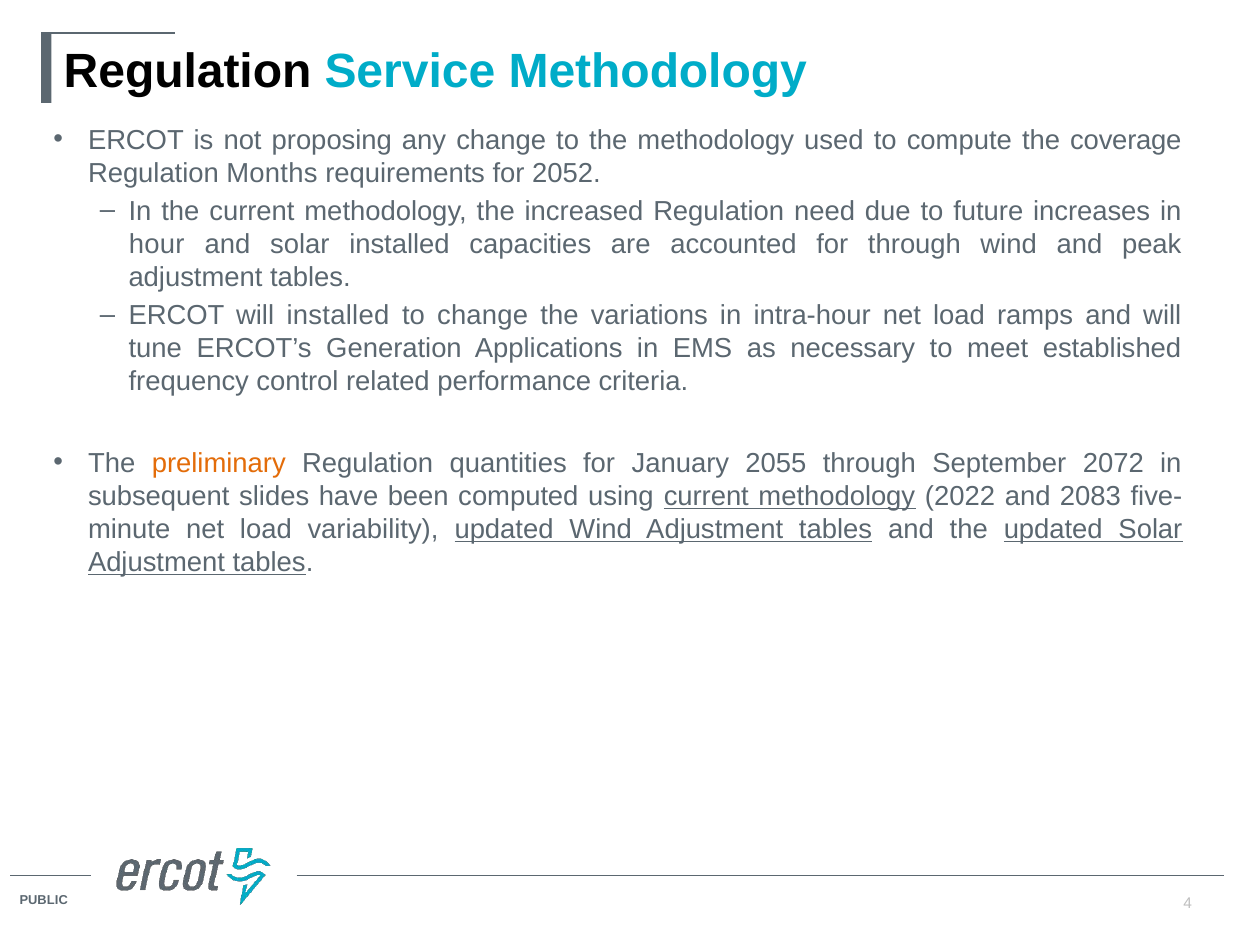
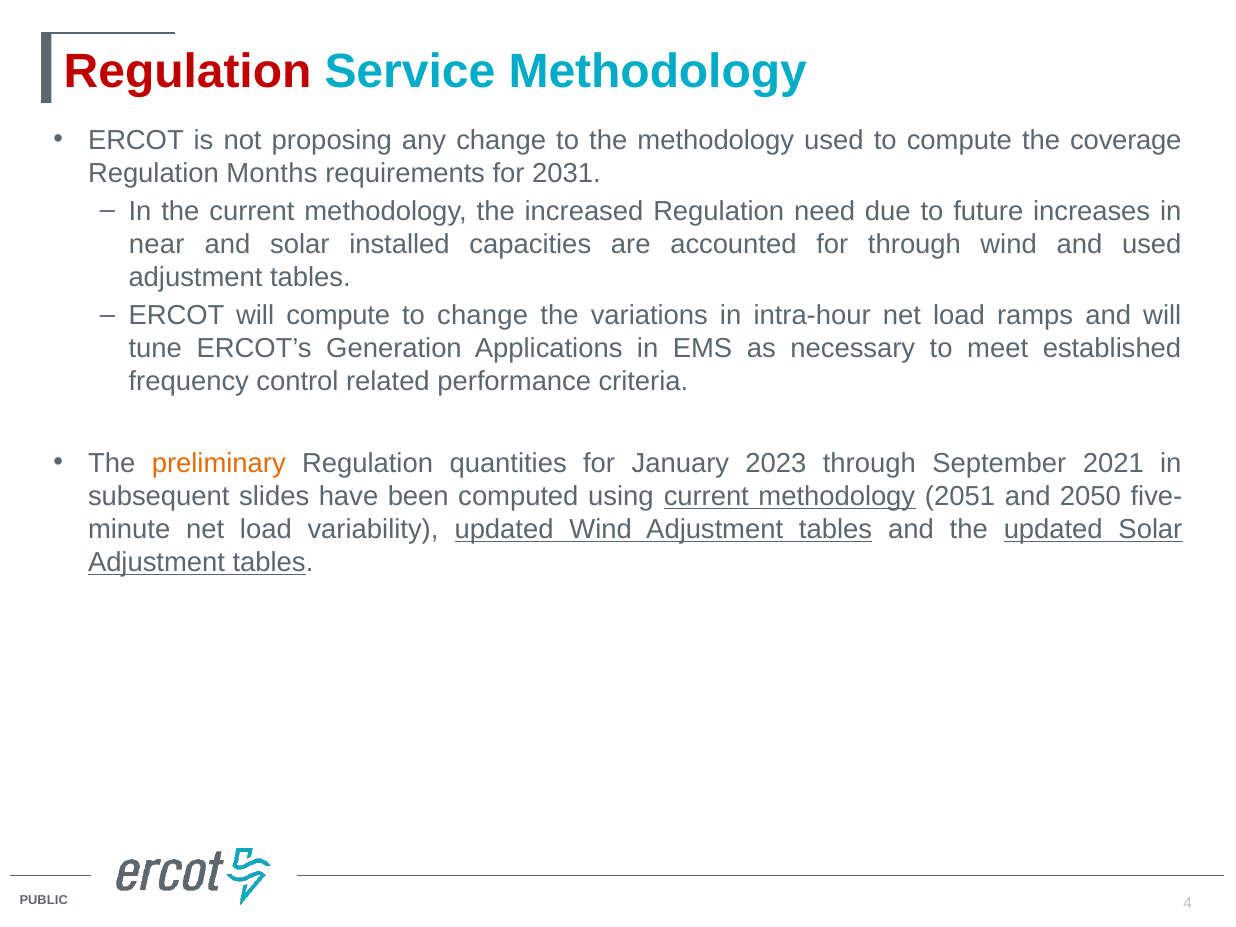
Regulation colour: black -> red (188, 71)
2052: 2052 -> 2031 (566, 173)
hour: hour -> near (157, 244)
and peak: peak -> used (1152, 244)
will installed: installed -> compute (338, 316)
2055: 2055 -> 2023 (776, 463)
2072: 2072 -> 2021 (1113, 463)
2022: 2022 -> 2051 (960, 496)
2083: 2083 -> 2050 (1090, 496)
